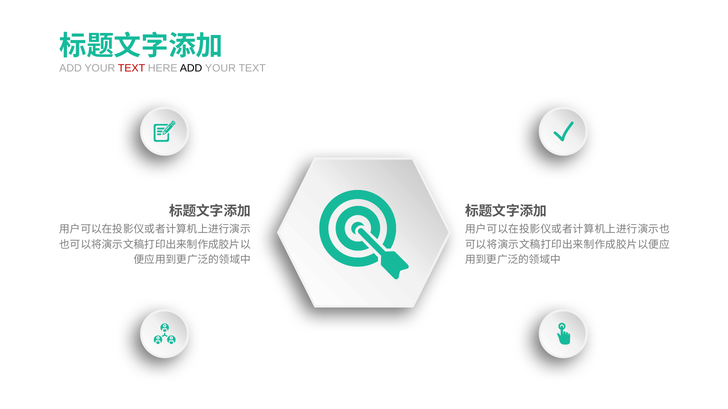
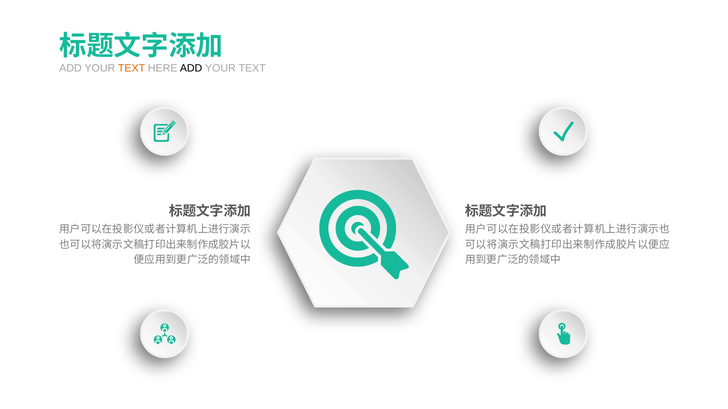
TEXT colour: red -> orange (132, 68)
